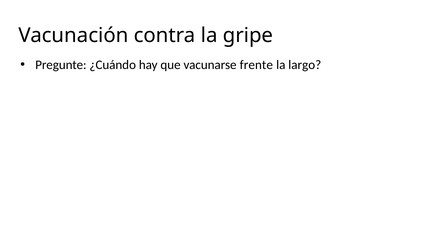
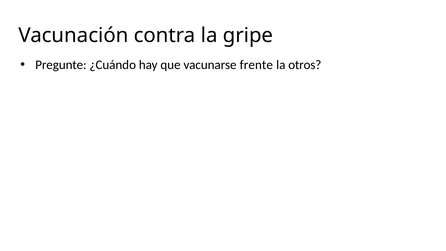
largo: largo -> otros (305, 65)
